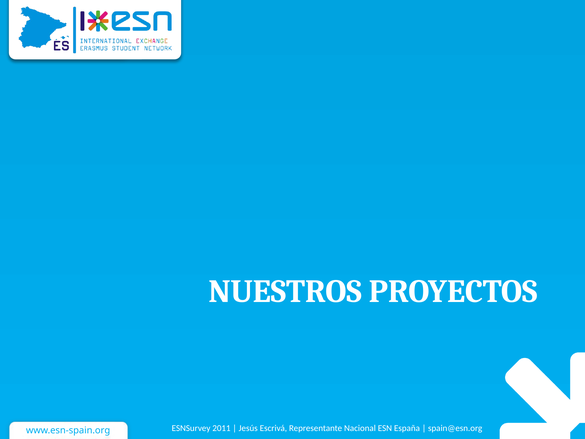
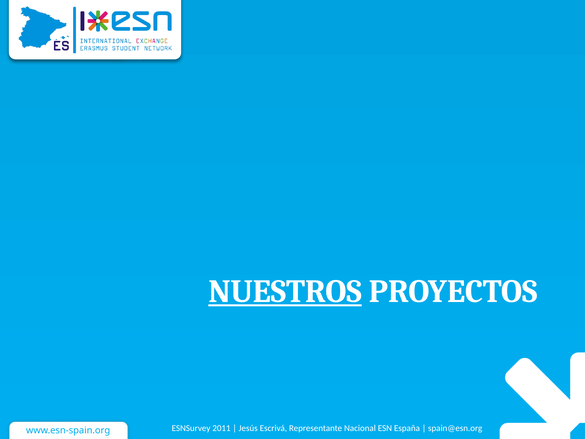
NUESTROS underline: none -> present (285, 291)
